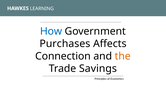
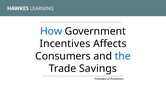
Purchases: Purchases -> Incentives (65, 44)
Connection: Connection -> Consumers (63, 56)
the colour: orange -> blue (123, 56)
